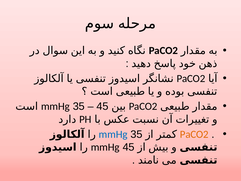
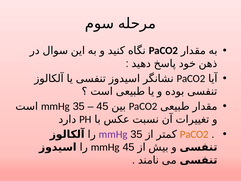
mmHg colour: blue -> purple (113, 134)
